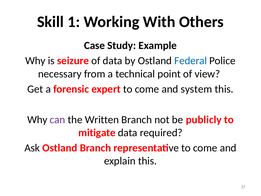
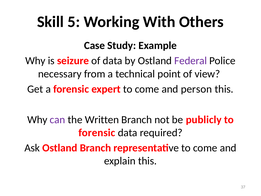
1: 1 -> 5 (74, 22)
Federal colour: blue -> purple (191, 61)
system: system -> person (196, 89)
mitigate: mitigate -> forensic (97, 133)
